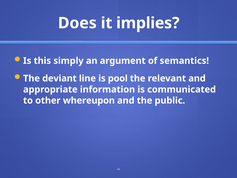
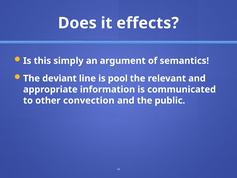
implies: implies -> effects (148, 23)
whereupon: whereupon -> convection (89, 100)
